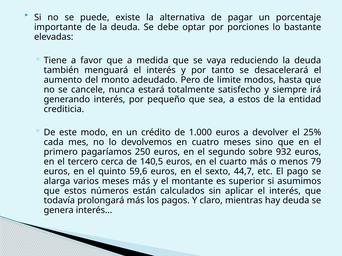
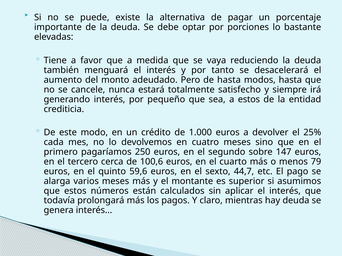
de limite: limite -> hasta (229, 80)
932: 932 -> 147 (284, 152)
140,5: 140,5 -> 100,6 (152, 162)
